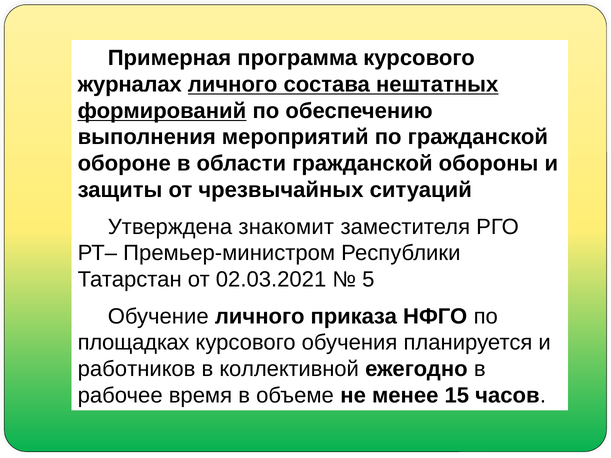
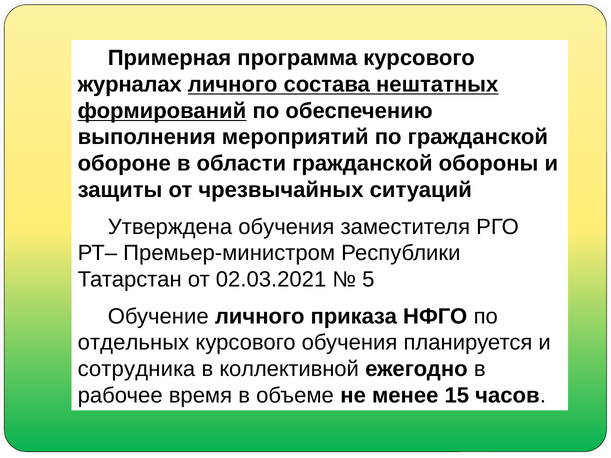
Утверждена знакомит: знакомит -> обучения (286, 227)
площадках: площадках -> отдельных (133, 343)
работников: работников -> сотрудника (136, 369)
